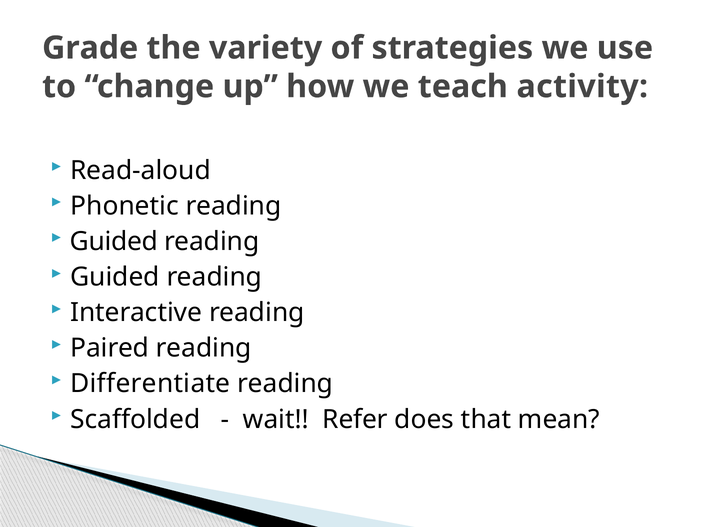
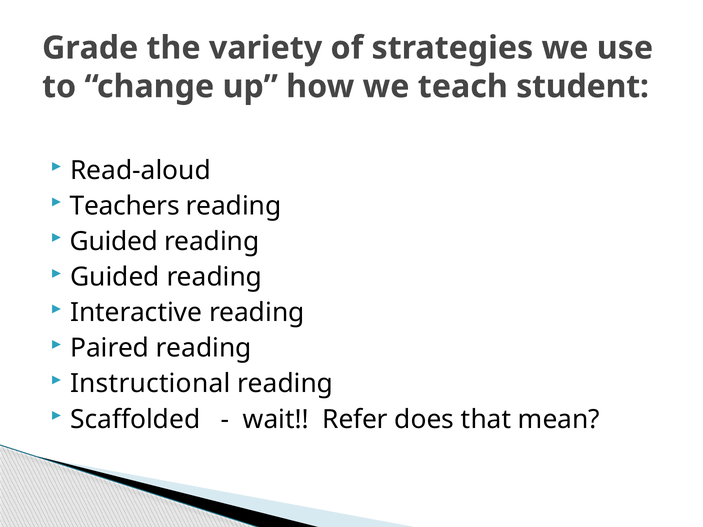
activity: activity -> student (583, 87)
Phonetic: Phonetic -> Teachers (125, 206)
Differentiate: Differentiate -> Instructional (150, 384)
